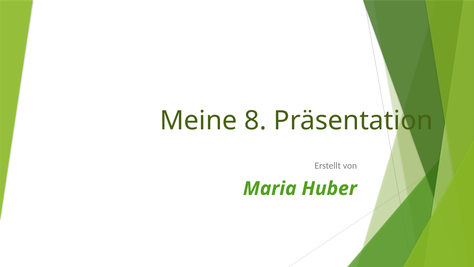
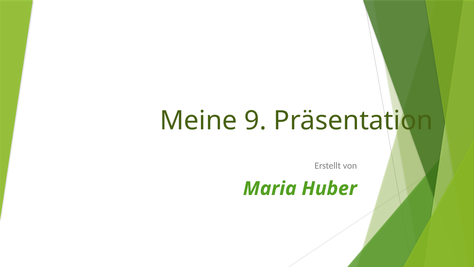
8: 8 -> 9 (255, 121)
